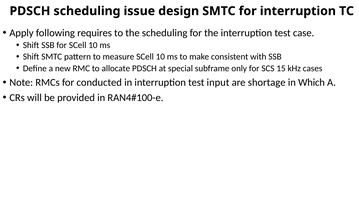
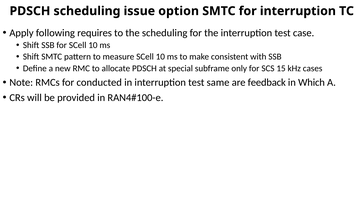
design: design -> option (179, 11)
input: input -> same (218, 83)
shortage: shortage -> feedback (267, 83)
